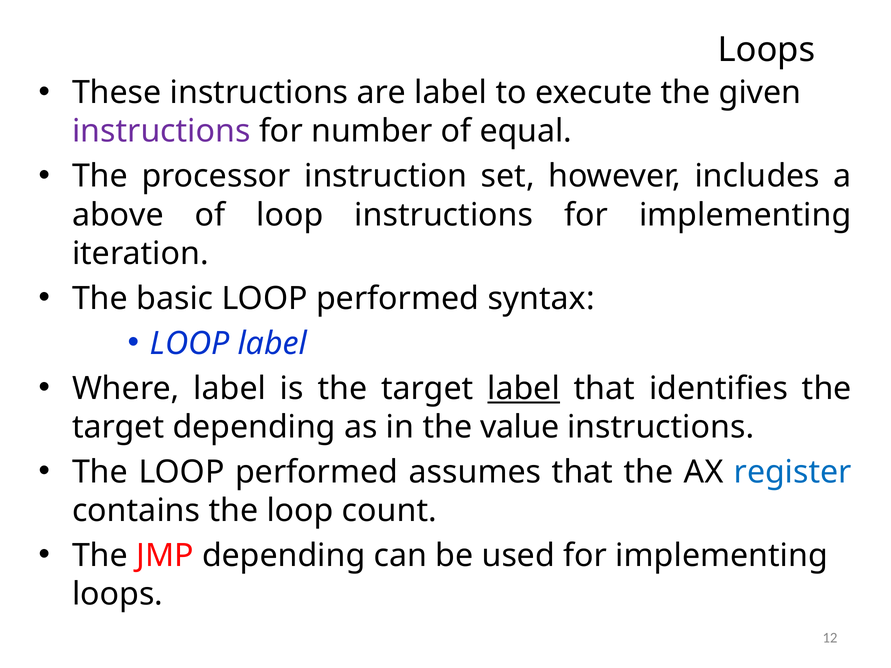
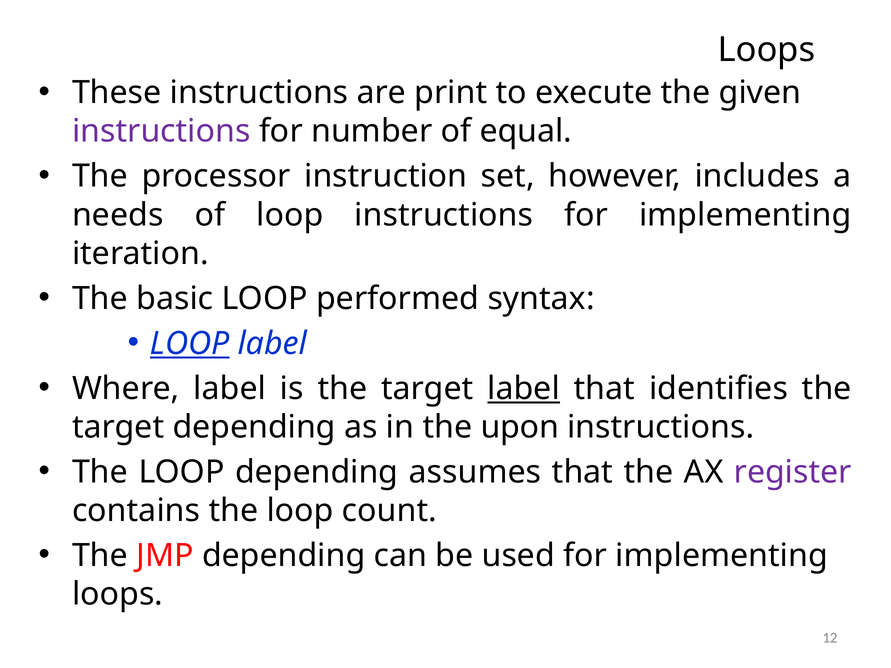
are label: label -> print (451, 93)
above: above -> needs (118, 215)
LOOP underline: none -> present (190, 344)
value: value -> upon (520, 427)
The LOOP performed: performed -> depending (317, 472)
register colour: blue -> purple (793, 472)
